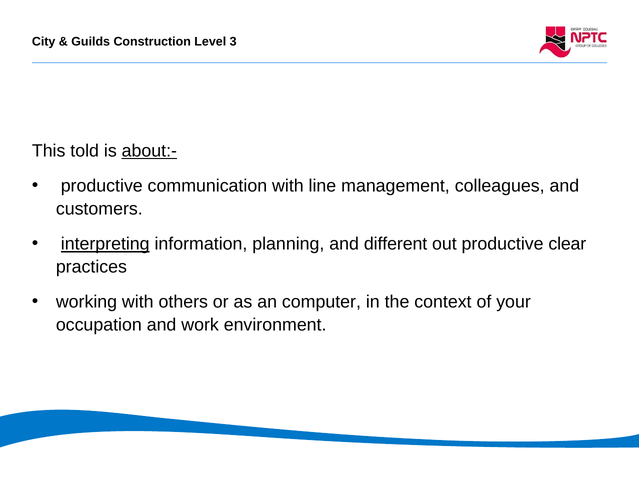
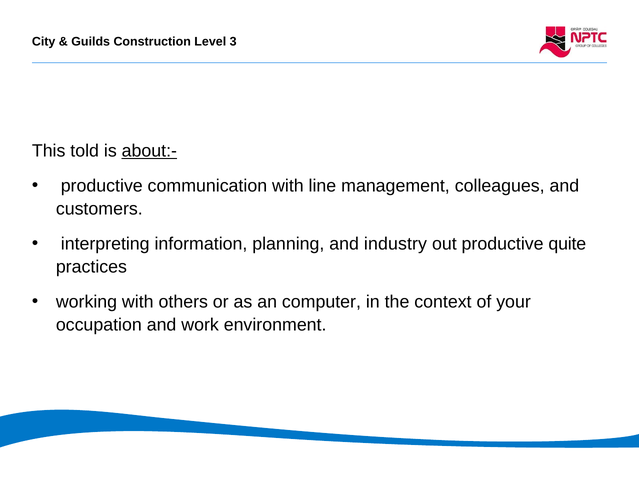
interpreting underline: present -> none (105, 244)
different: different -> industry (395, 244)
clear: clear -> quite (567, 244)
